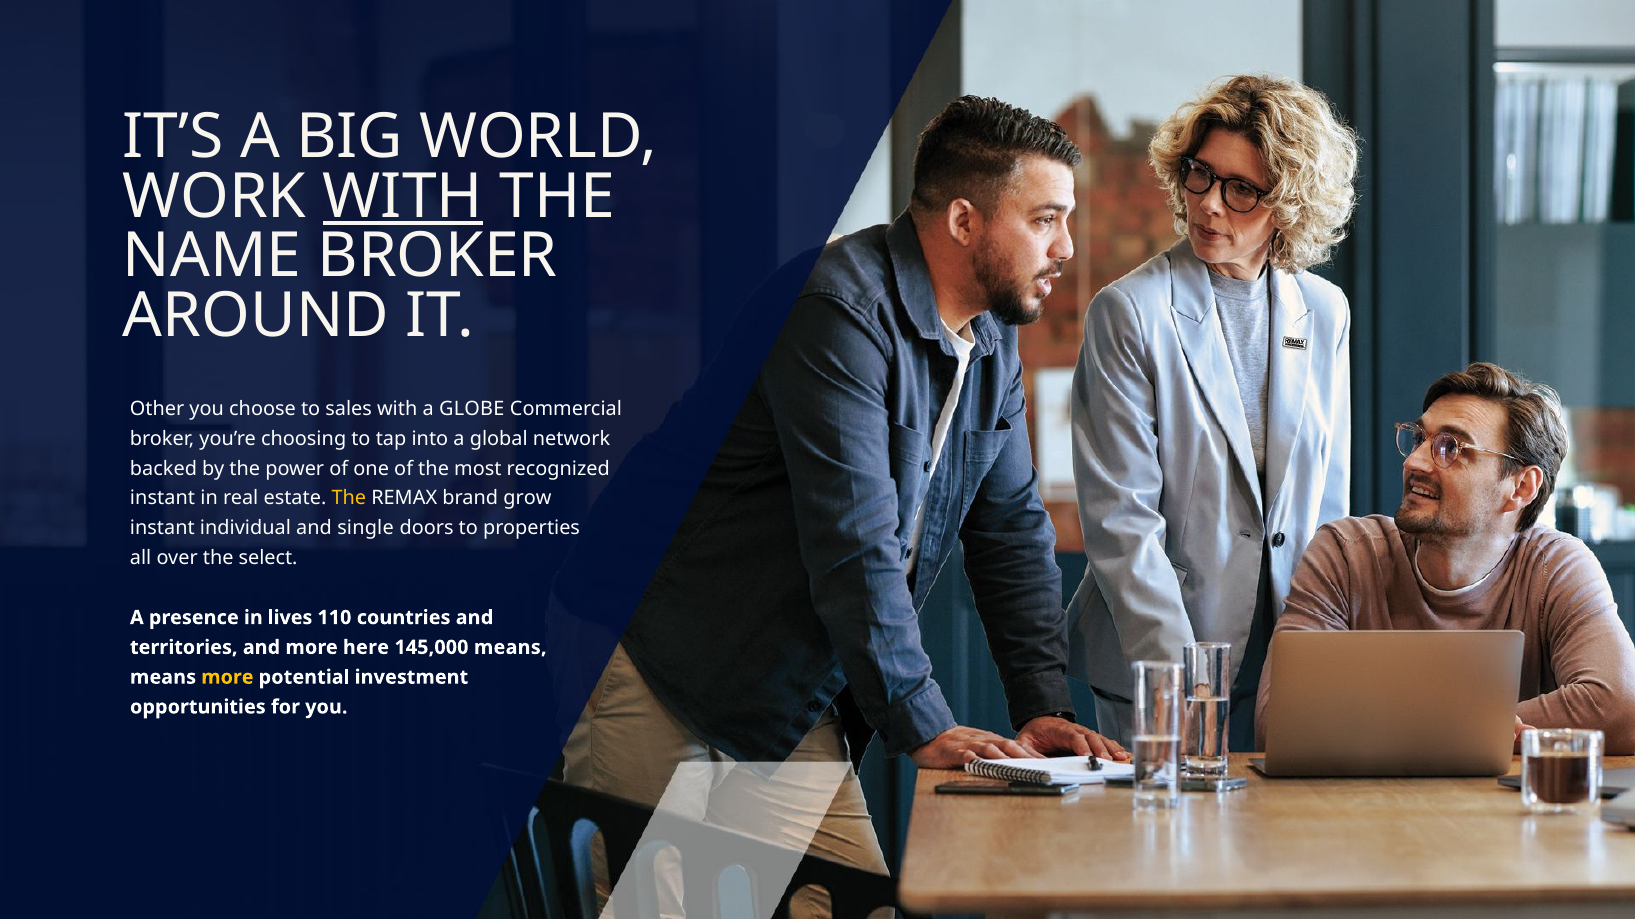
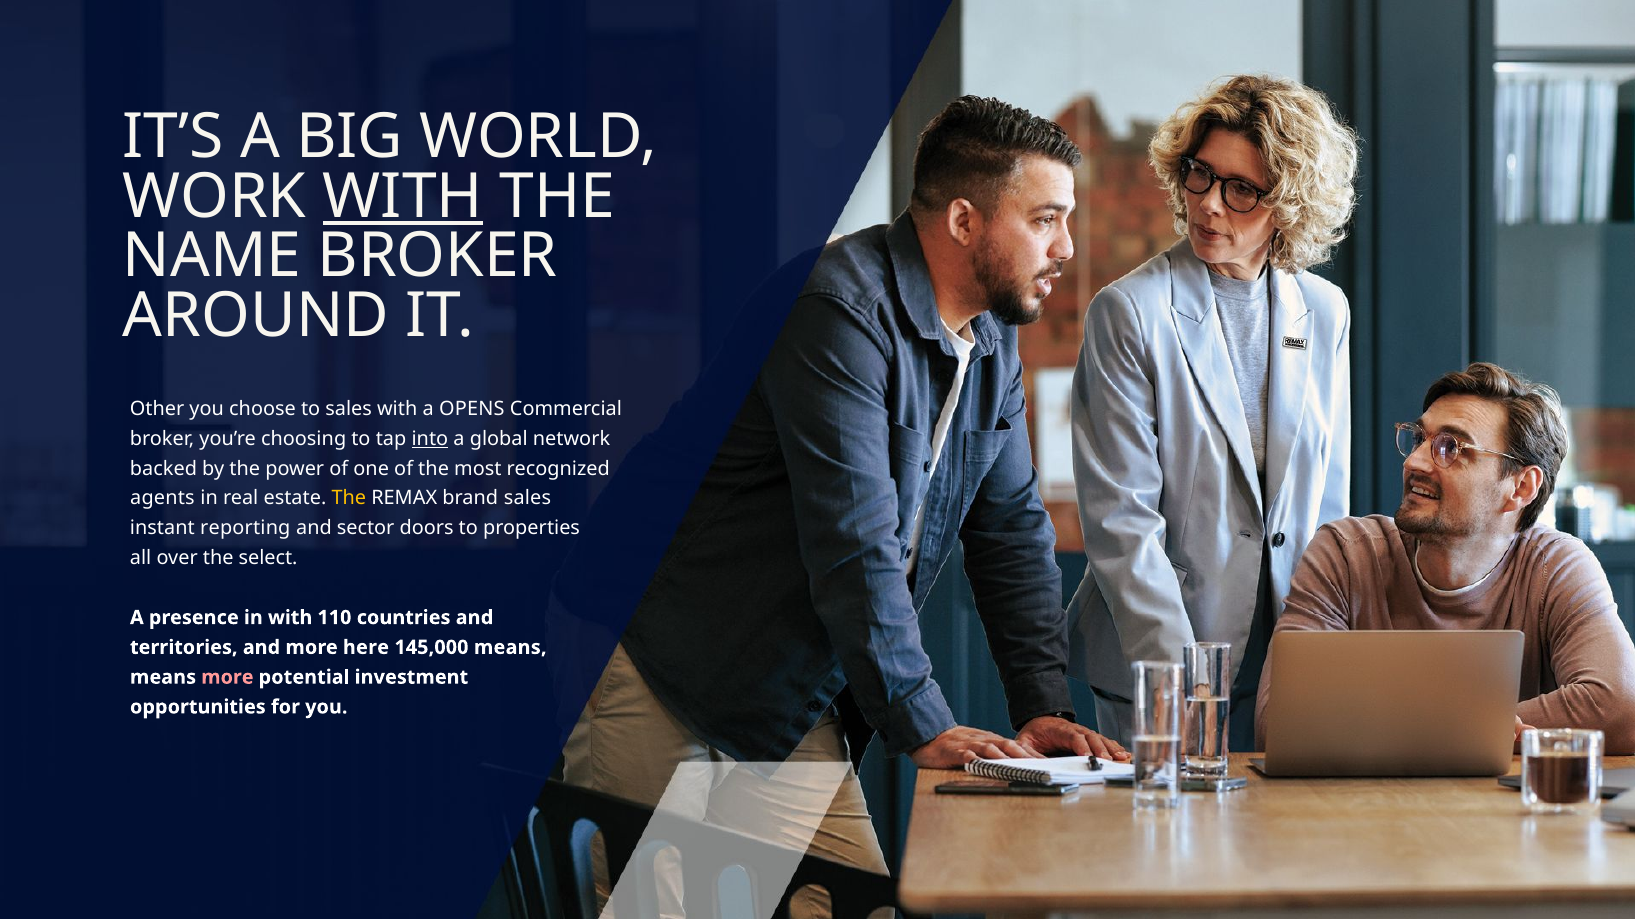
GLOBE: GLOBE -> OPENS (472, 409)
into underline: none -> present (430, 439)
instant: instant -> agents (162, 499)
brand grow: grow -> sales (527, 499)
individual: individual -> reporting (245, 529)
single: single -> sector (366, 529)
in lives: lives -> with (290, 618)
more colour: yellow -> pink (227, 678)
